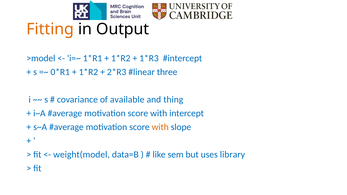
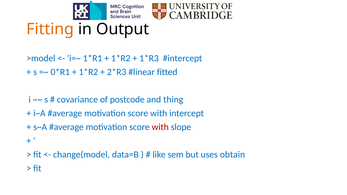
three: three -> fitted (167, 72)
available: available -> postcode (127, 100)
with colour: orange -> red (160, 127)
weight(model: weight(model -> change(model (82, 155)
library: library -> obtain (232, 155)
